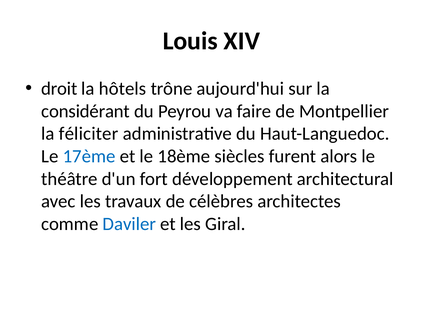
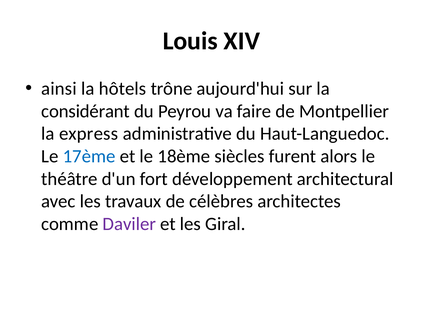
droit: droit -> ainsi (59, 89)
féliciter: féliciter -> express (89, 134)
Daviler colour: blue -> purple (129, 224)
